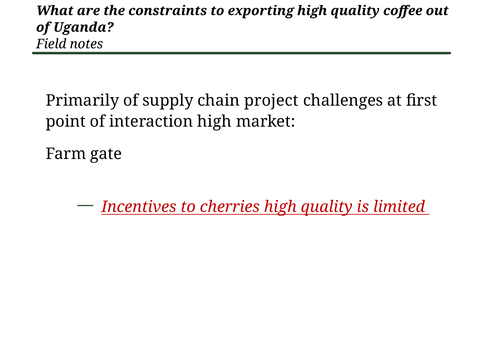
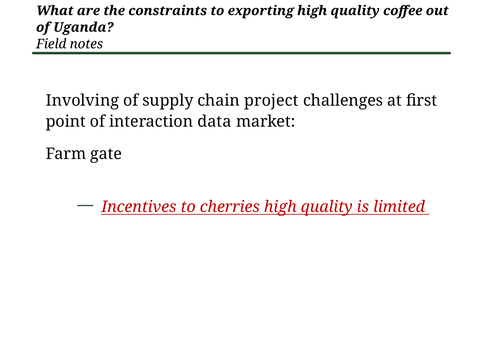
Primarily: Primarily -> Involving (82, 101)
interaction high: high -> data (214, 122)
